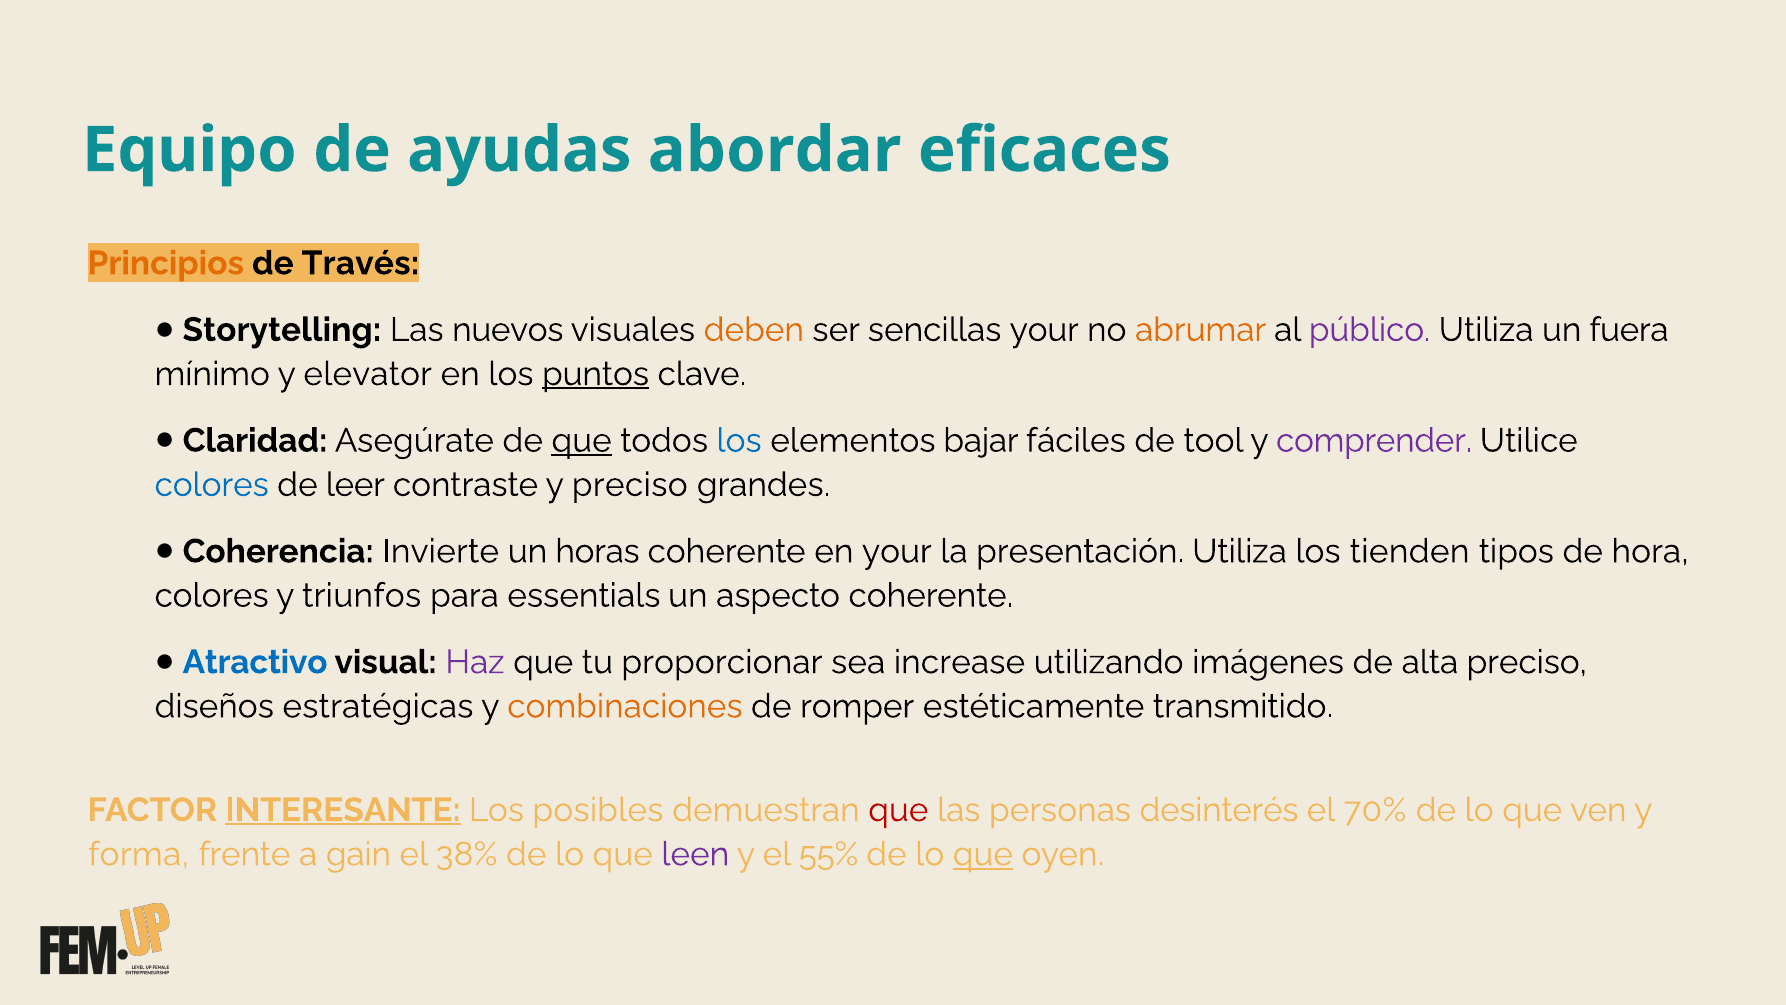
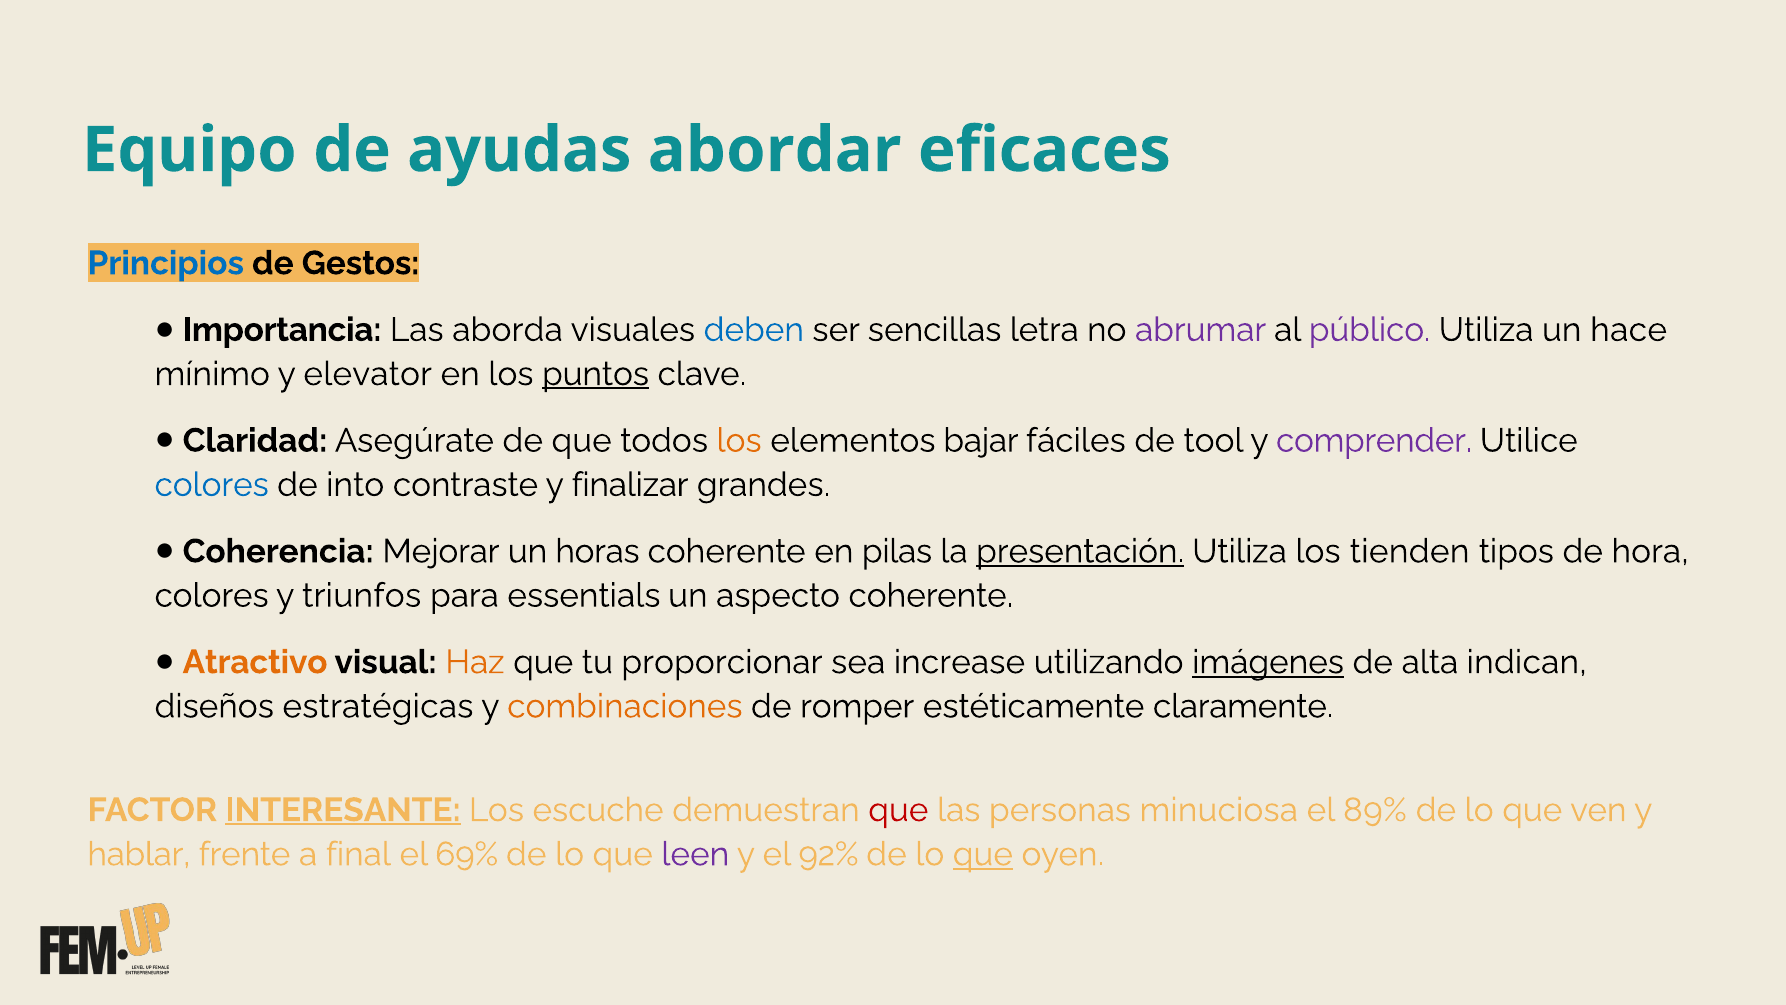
Principios colour: orange -> blue (166, 263)
Través: Través -> Gestos (361, 263)
Storytelling: Storytelling -> Importancia (282, 330)
nuevos: nuevos -> aborda (508, 330)
deben colour: orange -> blue (754, 330)
sencillas your: your -> letra (1044, 330)
abrumar colour: orange -> purple (1201, 330)
fuera: fuera -> hace (1629, 330)
que underline: present -> none (582, 440)
los colour: blue -> orange (739, 440)
leer: leer -> into (355, 485)
y preciso: preciso -> finalizar (630, 485)
Invierte: Invierte -> Mejorar (441, 551)
en your: your -> pilas (897, 551)
presentación underline: none -> present (1080, 551)
Atractivo colour: blue -> orange (255, 662)
Haz colour: purple -> orange (475, 662)
imágenes underline: none -> present (1268, 662)
alta preciso: preciso -> indican (1527, 662)
transmitido: transmitido -> claramente (1243, 706)
posibles: posibles -> escuche (598, 810)
desinterés: desinterés -> minuciosa (1219, 810)
70%: 70% -> 89% (1375, 810)
forma: forma -> hablar (139, 854)
gain: gain -> final (358, 854)
38%: 38% -> 69% (467, 854)
55%: 55% -> 92% (828, 854)
